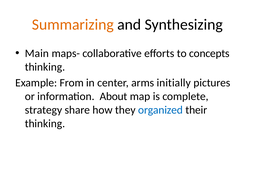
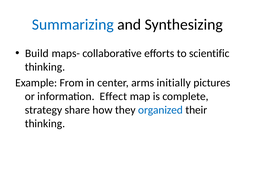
Summarizing colour: orange -> blue (73, 25)
Main: Main -> Build (37, 53)
concepts: concepts -> scientific (209, 53)
About: About -> Effect (113, 97)
